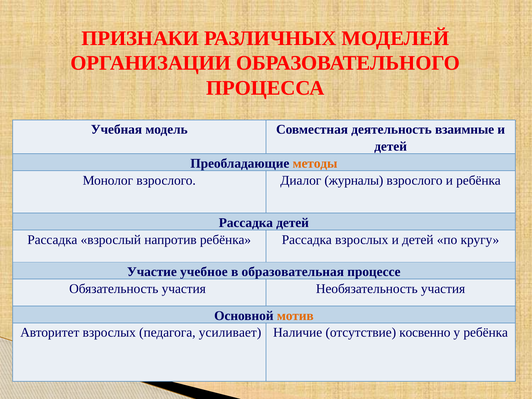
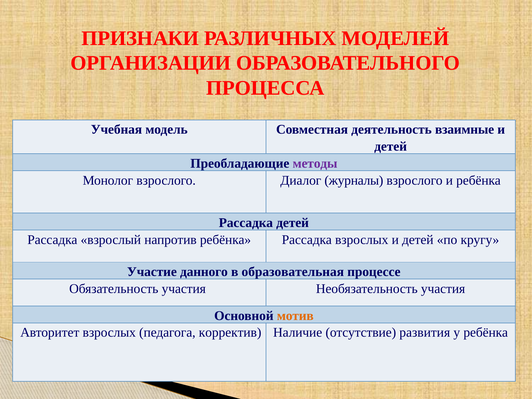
методы colour: orange -> purple (315, 163)
учебное: учебное -> данного (204, 272)
усиливает: усиливает -> корректив (230, 333)
косвенно: косвенно -> развития (425, 333)
